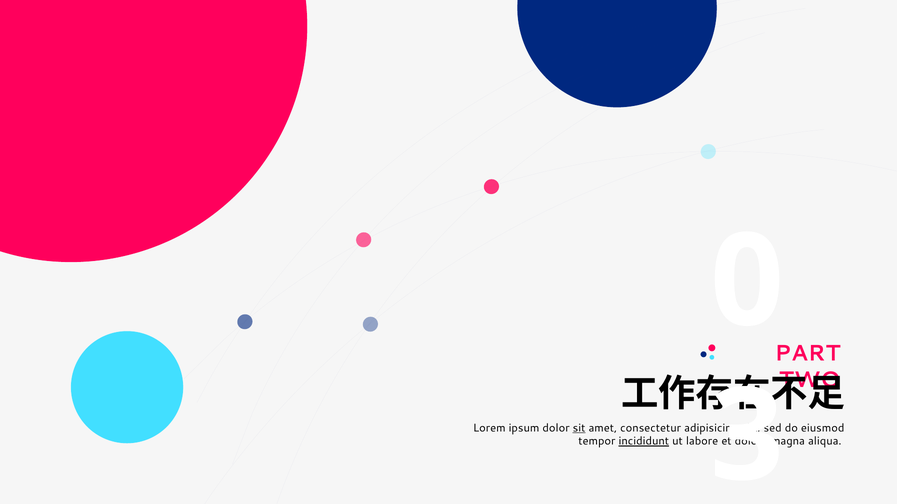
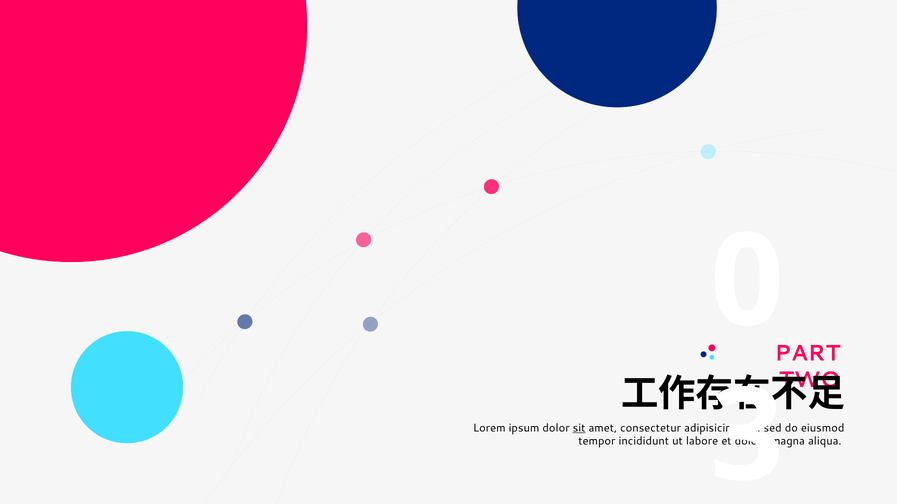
incididunt underline: present -> none (644, 442)
